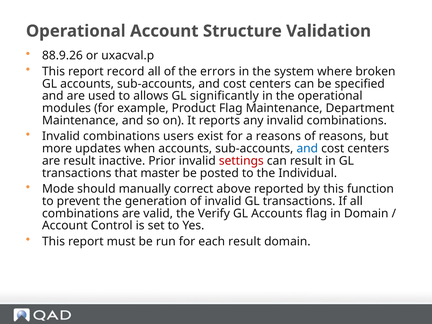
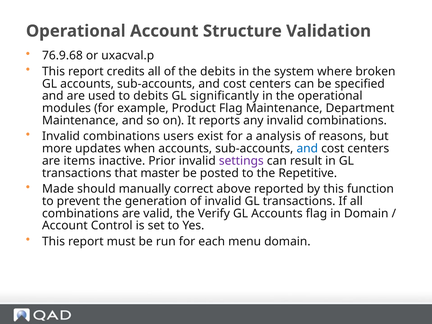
88.9.26: 88.9.26 -> 76.9.68 (62, 56)
record: record -> credits (126, 72)
the errors: errors -> debits (218, 72)
to allows: allows -> debits (151, 96)
a reasons: reasons -> analysis (278, 136)
are result: result -> items (79, 161)
settings colour: red -> purple (241, 161)
Individual: Individual -> Repetitive (308, 173)
Mode: Mode -> Made (58, 189)
each result: result -> menu (245, 242)
